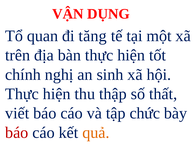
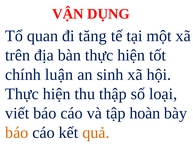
nghị: nghị -> luận (59, 74)
thất: thất -> loại (163, 94)
chức: chức -> hoàn (145, 113)
báo colour: red -> orange (17, 132)
